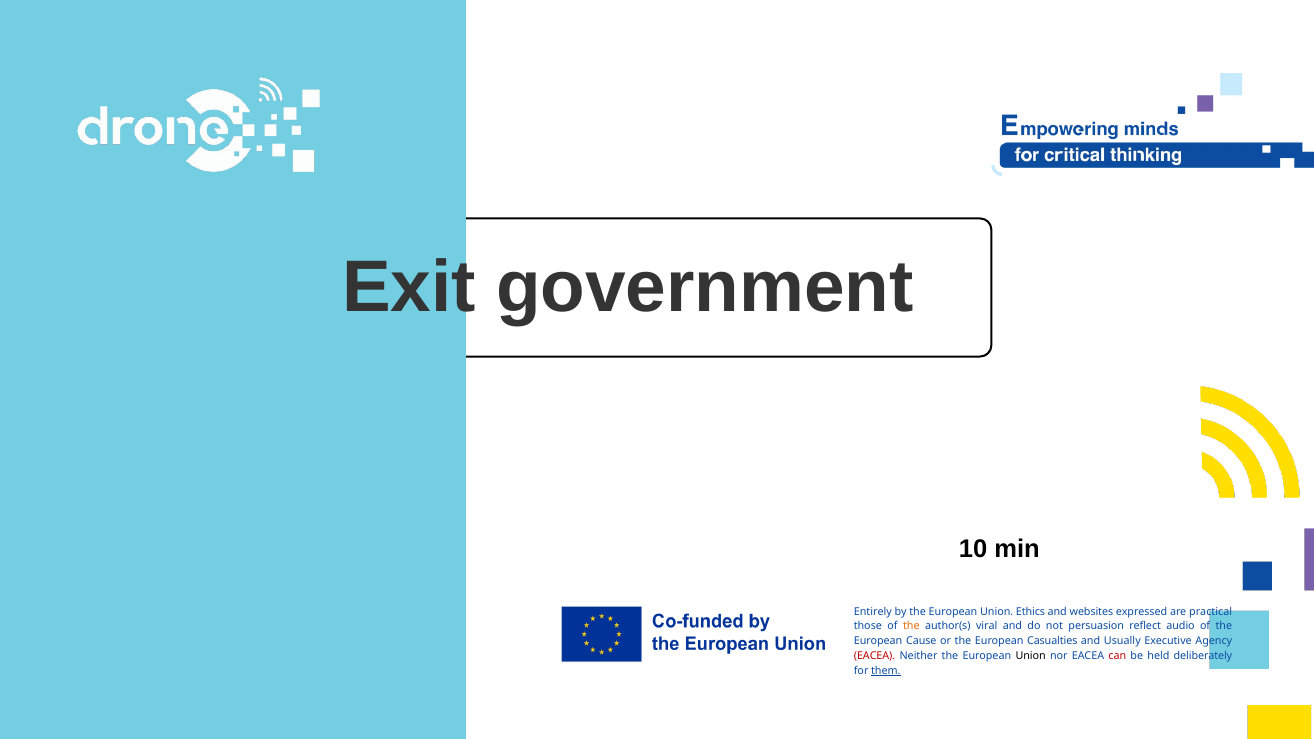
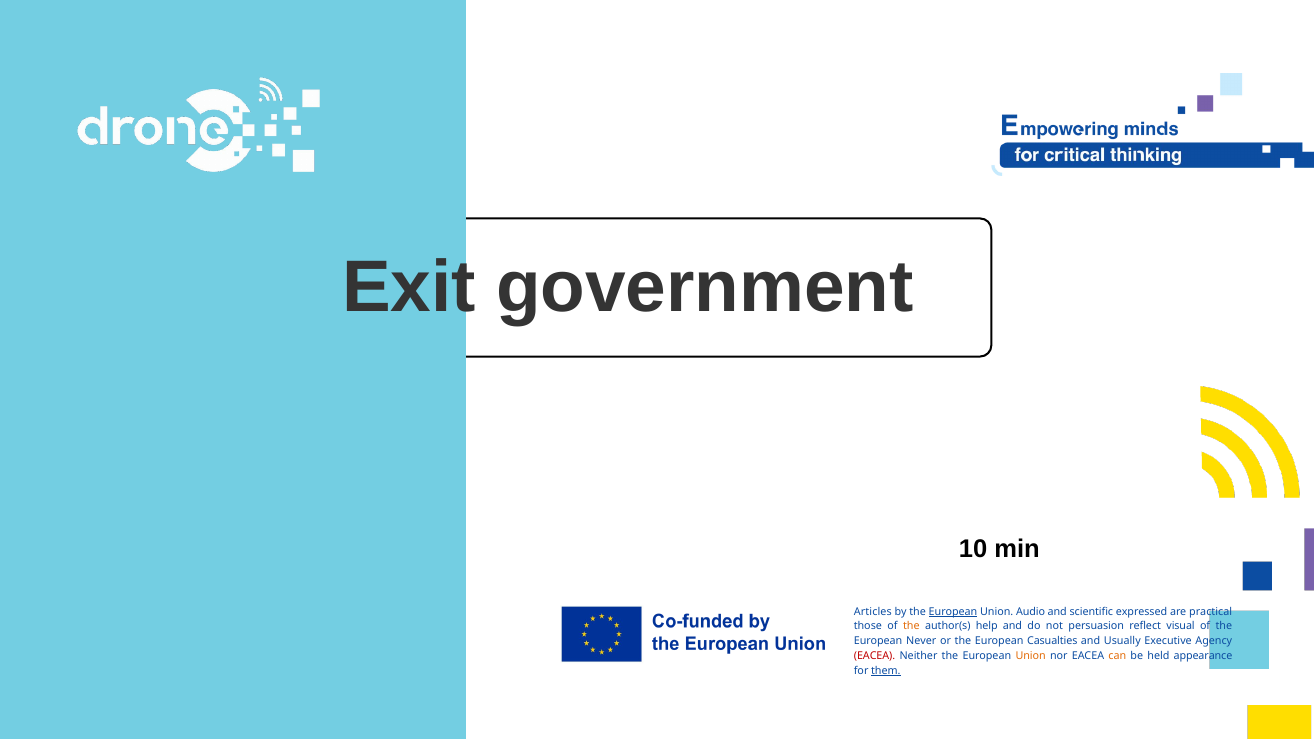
Entirely: Entirely -> Articles (873, 612)
European underline: none -> present (953, 612)
Ethics: Ethics -> Audio (1031, 612)
websites: websites -> scientific (1091, 612)
viral: viral -> help (987, 626)
audio: audio -> visual (1181, 626)
Cause: Cause -> Never (921, 641)
Union colour: black -> orange (1031, 656)
can colour: red -> orange (1117, 656)
deliberately: deliberately -> appearance (1203, 656)
